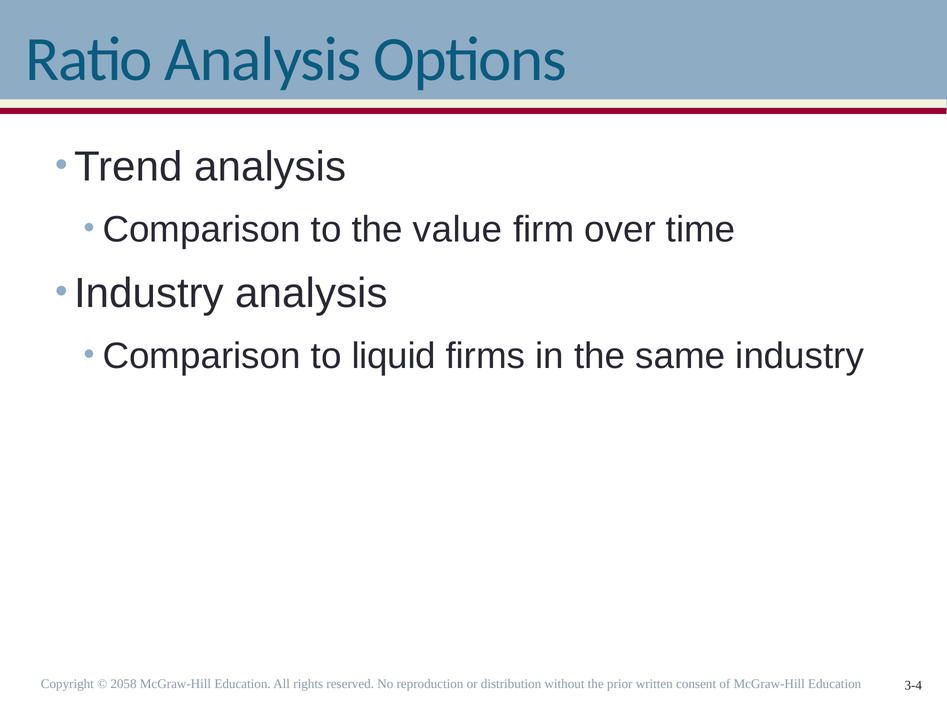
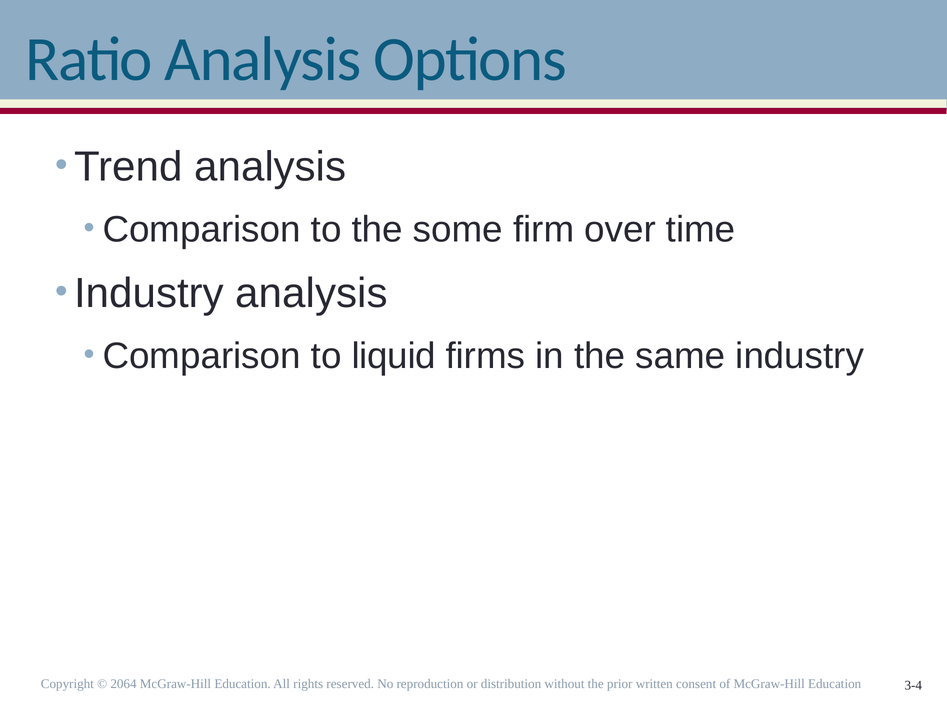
value: value -> some (458, 230)
2058: 2058 -> 2064 (124, 684)
